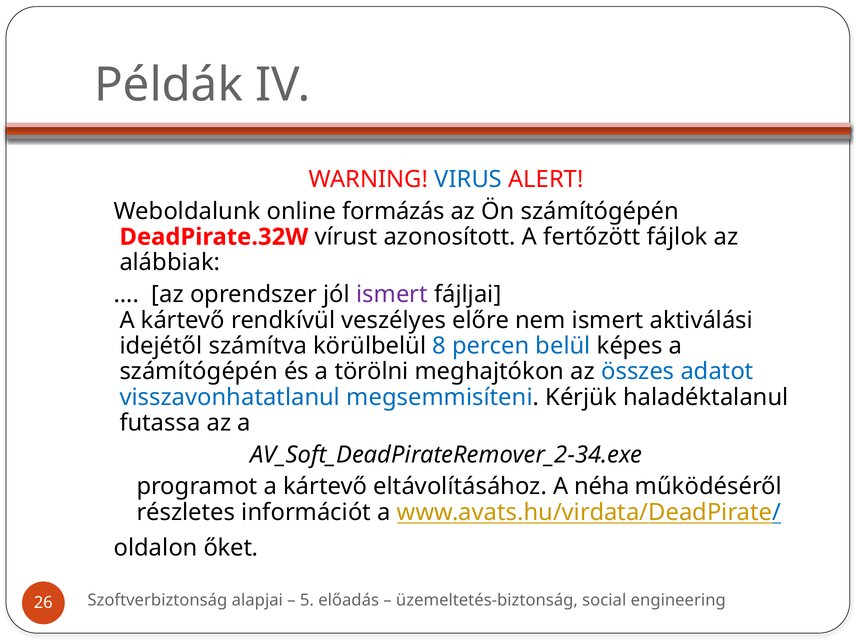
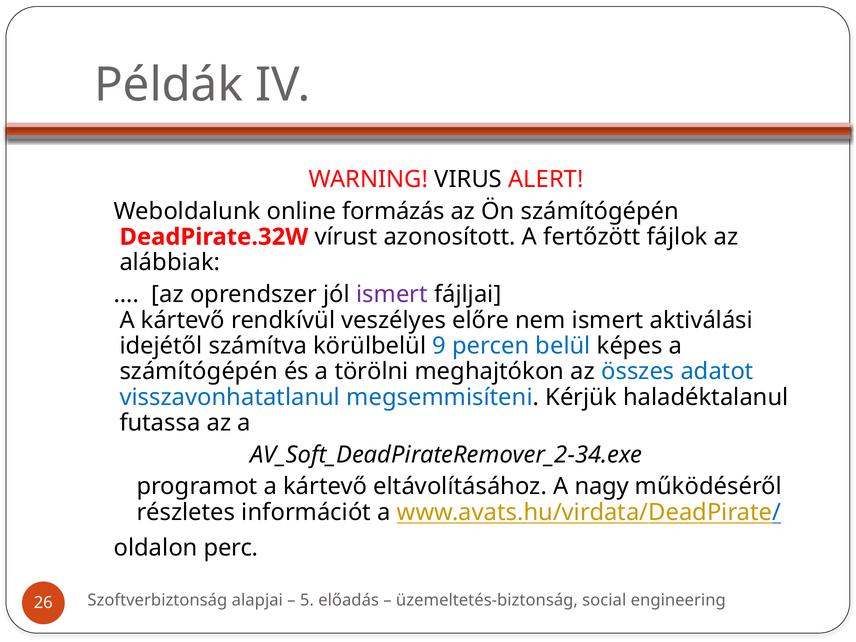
VIRUS colour: blue -> black (468, 179)
8: 8 -> 9 (439, 346)
néha: néha -> nagy (602, 487)
őket: őket -> perc (231, 548)
